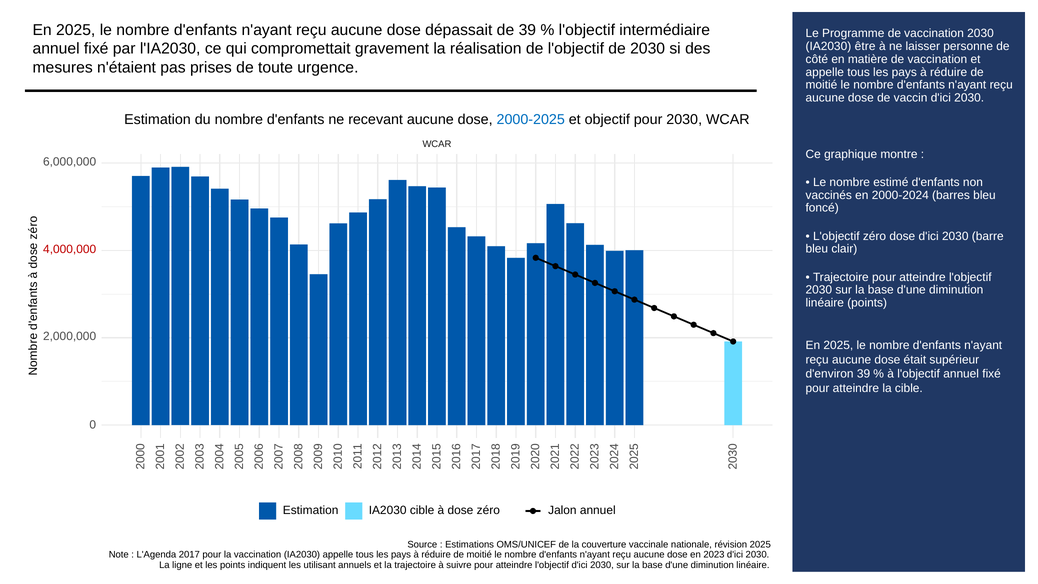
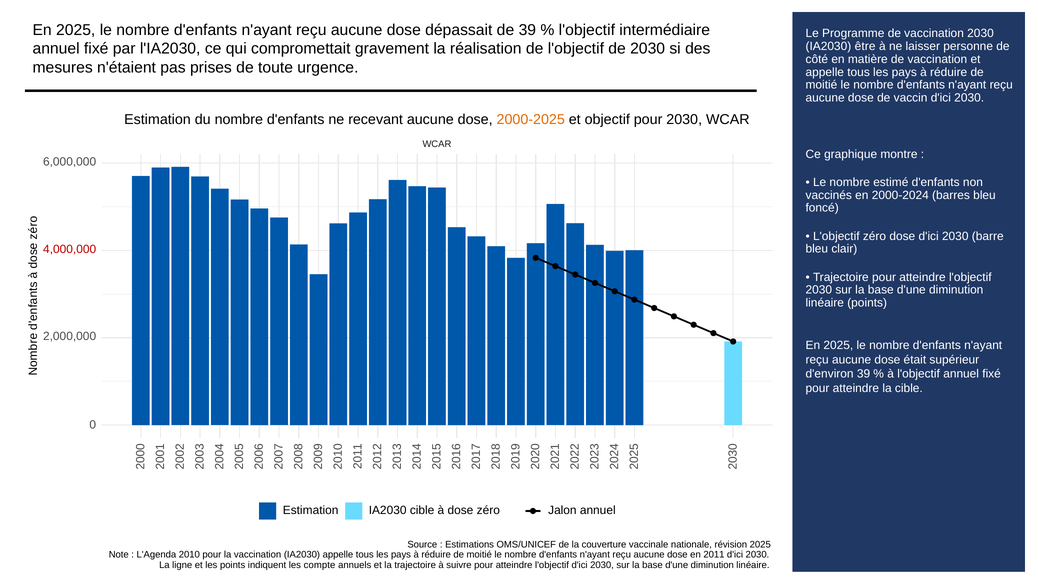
2000-2025 colour: blue -> orange (531, 120)
2017: 2017 -> 2010 (189, 555)
2023: 2023 -> 2011 (714, 555)
utilisant: utilisant -> compte (320, 565)
